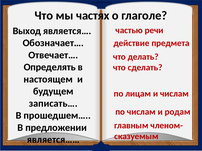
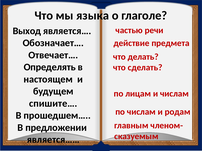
частях: частях -> языка (93, 16)
записать…: записать… -> спишите… (53, 104)
